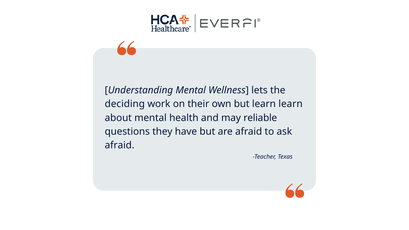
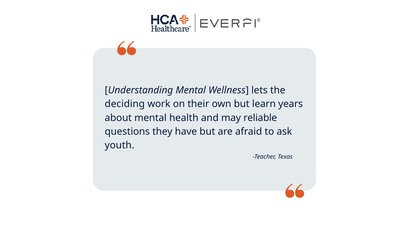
learn learn: learn -> years (291, 104)
afraid: afraid -> youth (120, 145)
